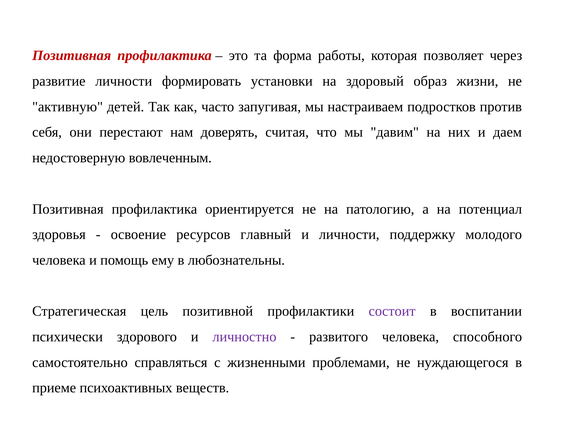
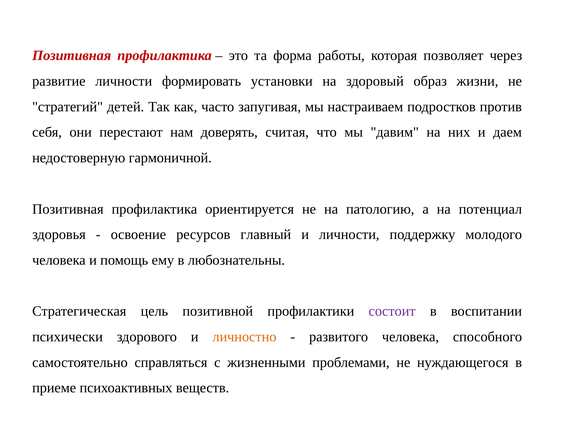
активную: активную -> стратегий (68, 107)
вовлеченным: вовлеченным -> гармоничной (170, 158)
личностно colour: purple -> orange (244, 337)
